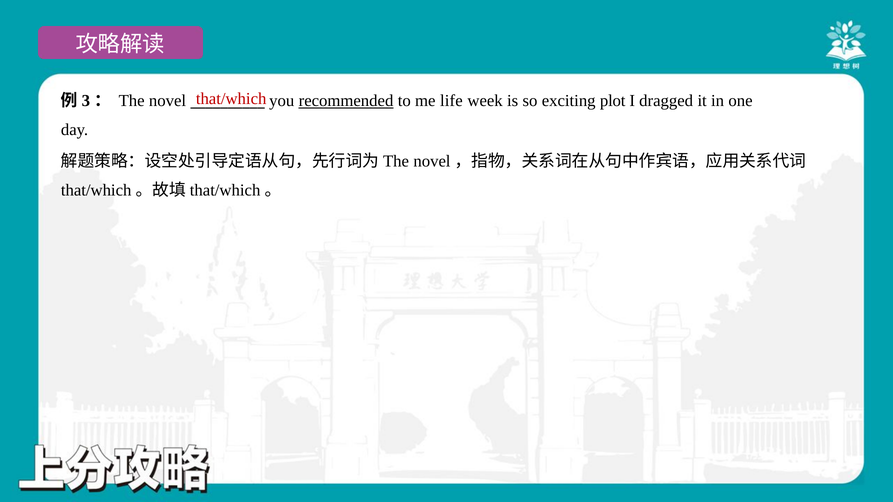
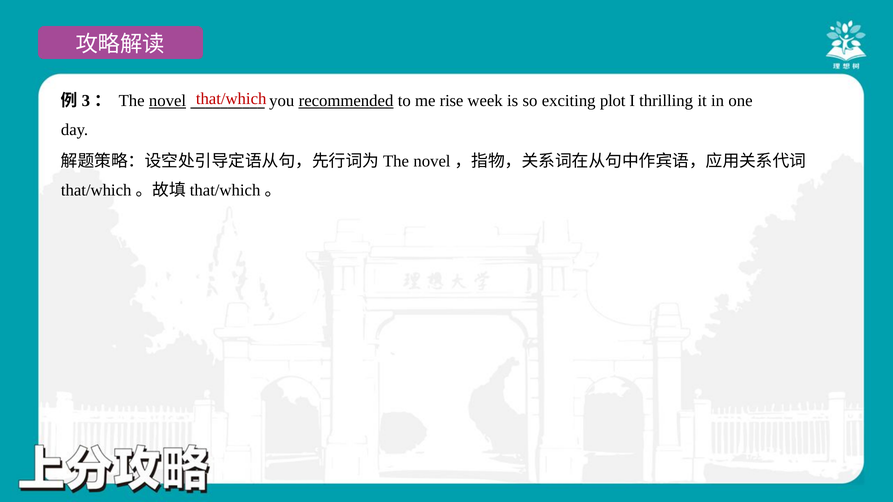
novel underline: none -> present (168, 101)
life: life -> rise (452, 101)
dragged: dragged -> thrilling (666, 101)
